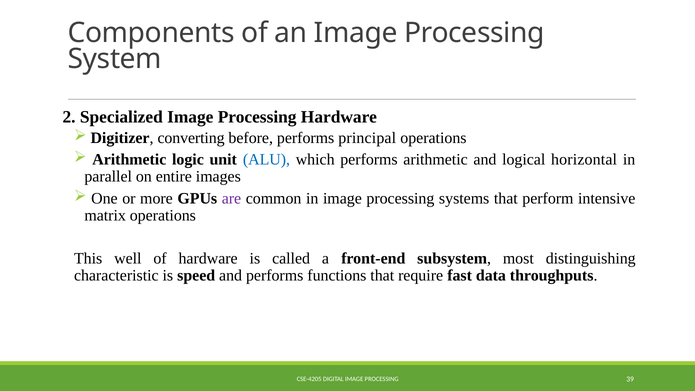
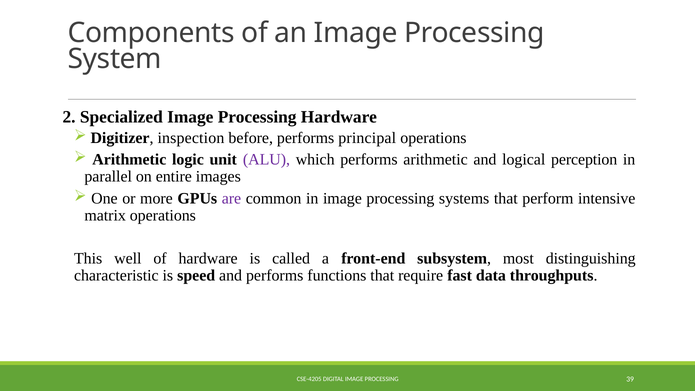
converting: converting -> inspection (191, 138)
ALU colour: blue -> purple (266, 160)
horizontal: horizontal -> perception (584, 160)
